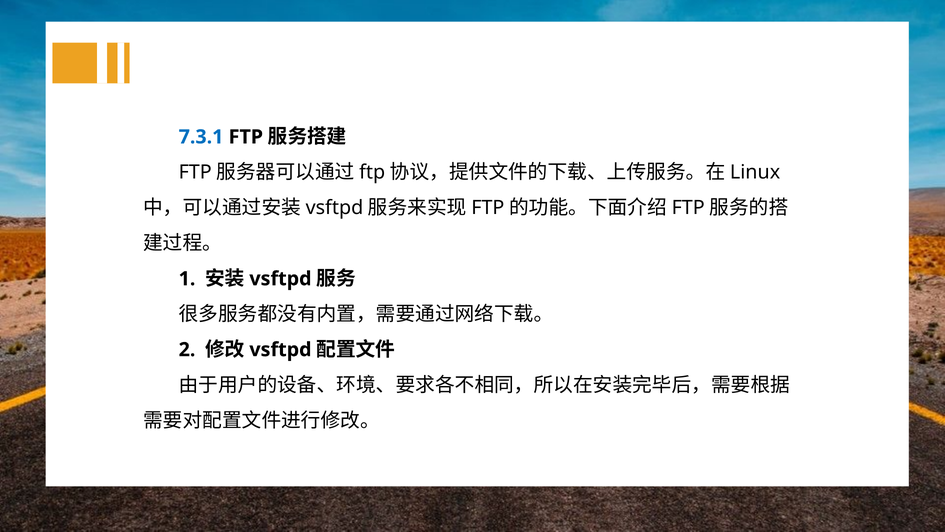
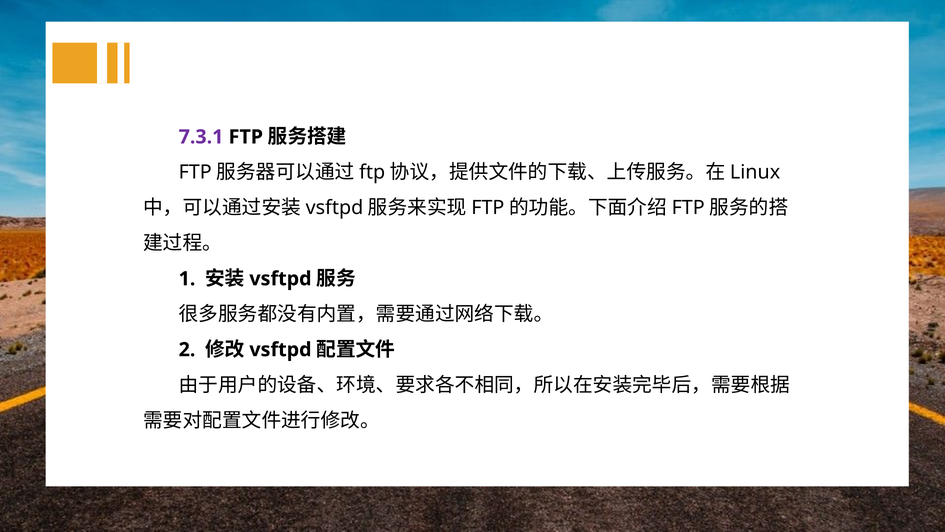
7.3.1 colour: blue -> purple (201, 137)
